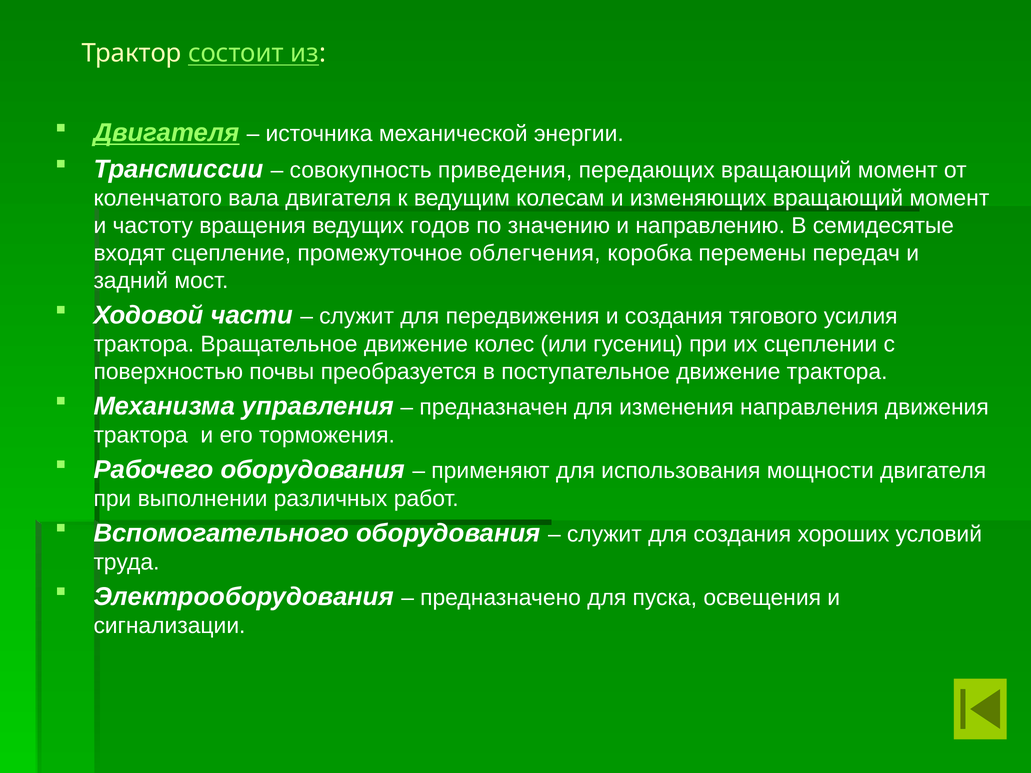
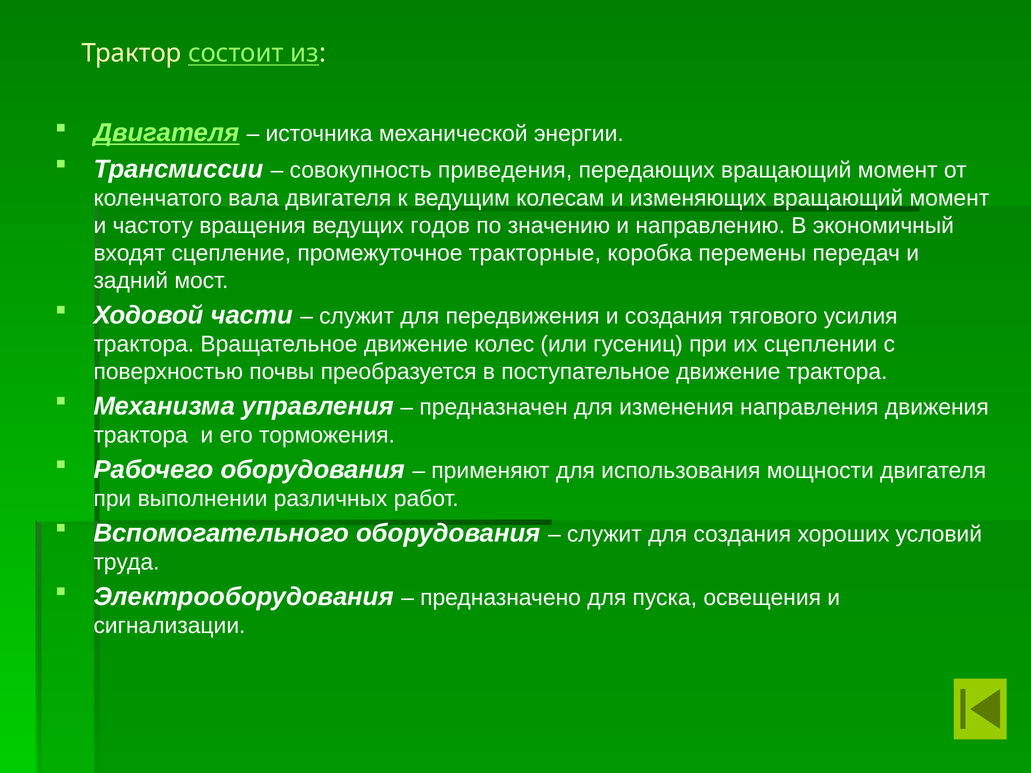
семидесятые: семидесятые -> экономичный (883, 226)
облегчения: облегчения -> тракторные (535, 253)
